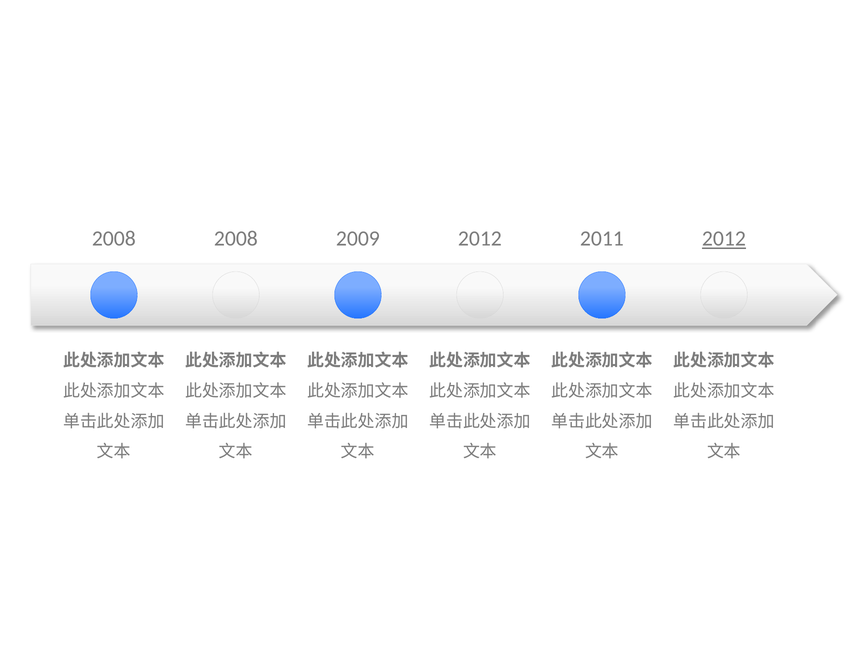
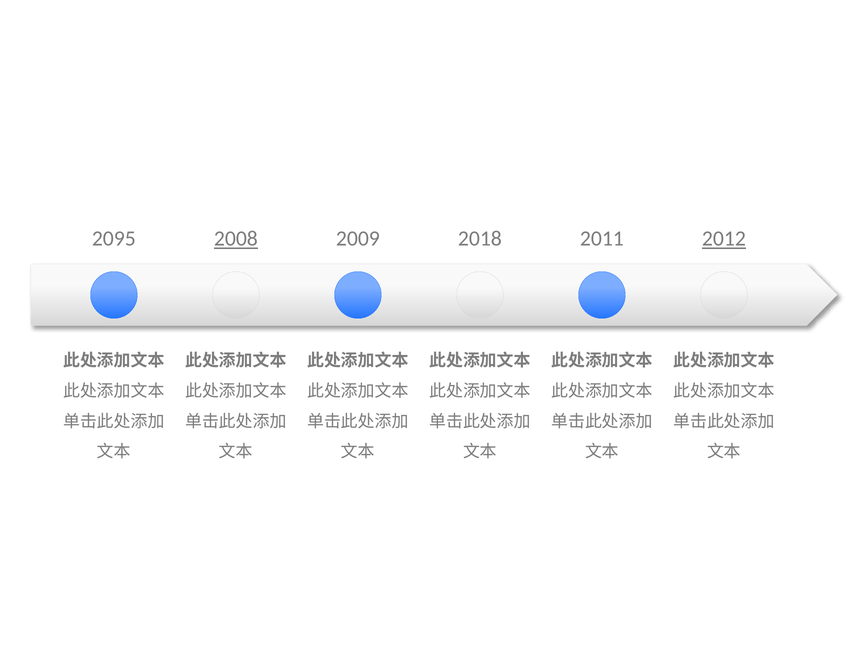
2008: 2008 -> 2095 (114, 239)
2008 underline: none -> present (236, 239)
2012: 2012 -> 2018 (480, 239)
